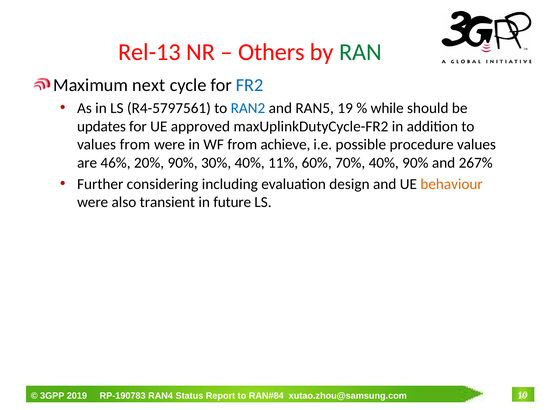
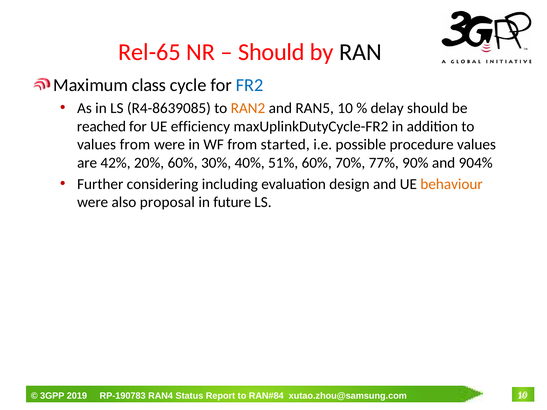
Rel-13: Rel-13 -> Rel-65 (149, 52)
Others: Others -> Should (271, 52)
RAN colour: green -> black (361, 52)
next: next -> class (149, 85)
R4-5797561: R4-5797561 -> R4-8639085 (169, 108)
RAN2 colour: blue -> orange (248, 108)
RAN5 19: 19 -> 10 (345, 108)
while: while -> delay (387, 108)
updates: updates -> reached (101, 126)
approved: approved -> efficiency (200, 126)
achieve: achieve -> started (285, 145)
46%: 46% -> 42% (116, 163)
20% 90%: 90% -> 60% (183, 163)
11%: 11% -> 51% (283, 163)
70% 40%: 40% -> 77% (384, 163)
267%: 267% -> 904% (476, 163)
transient: transient -> proposal (167, 202)
